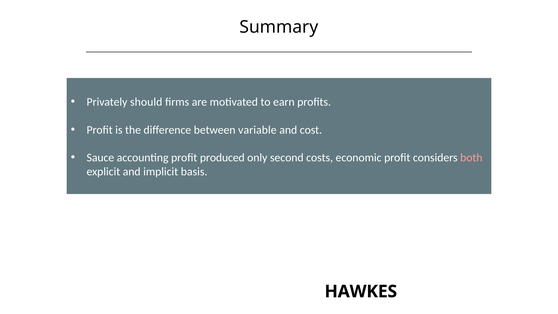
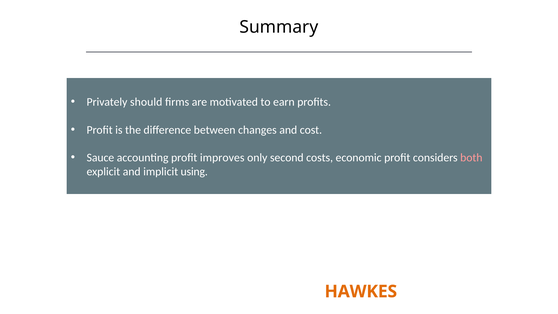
variable: variable -> changes (257, 130)
produced: produced -> improves (222, 158)
basis: basis -> using (194, 172)
HAWKES colour: black -> orange (361, 291)
